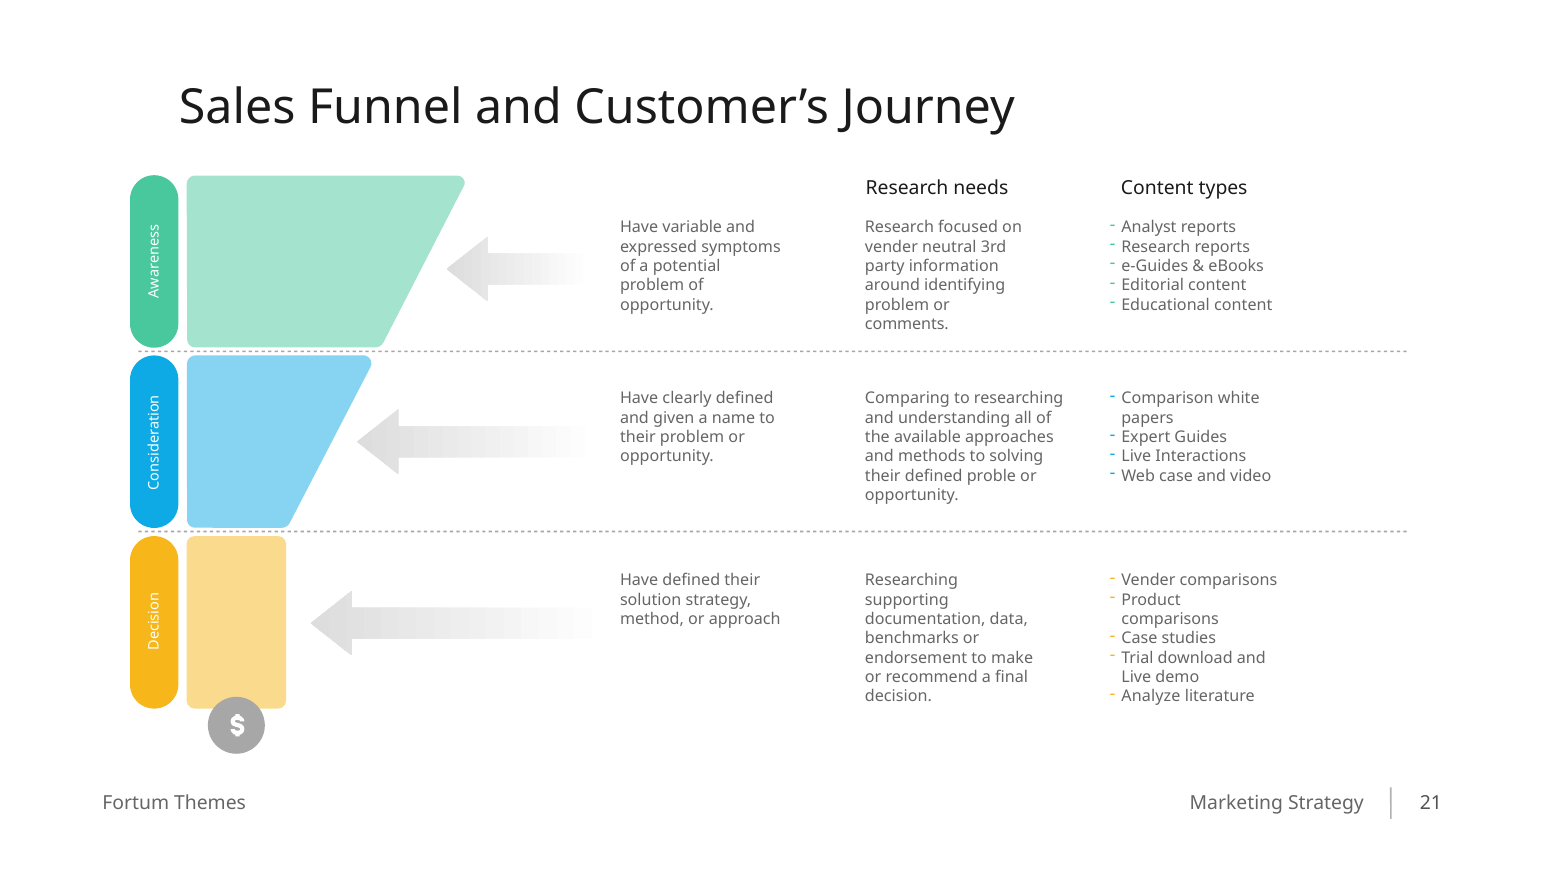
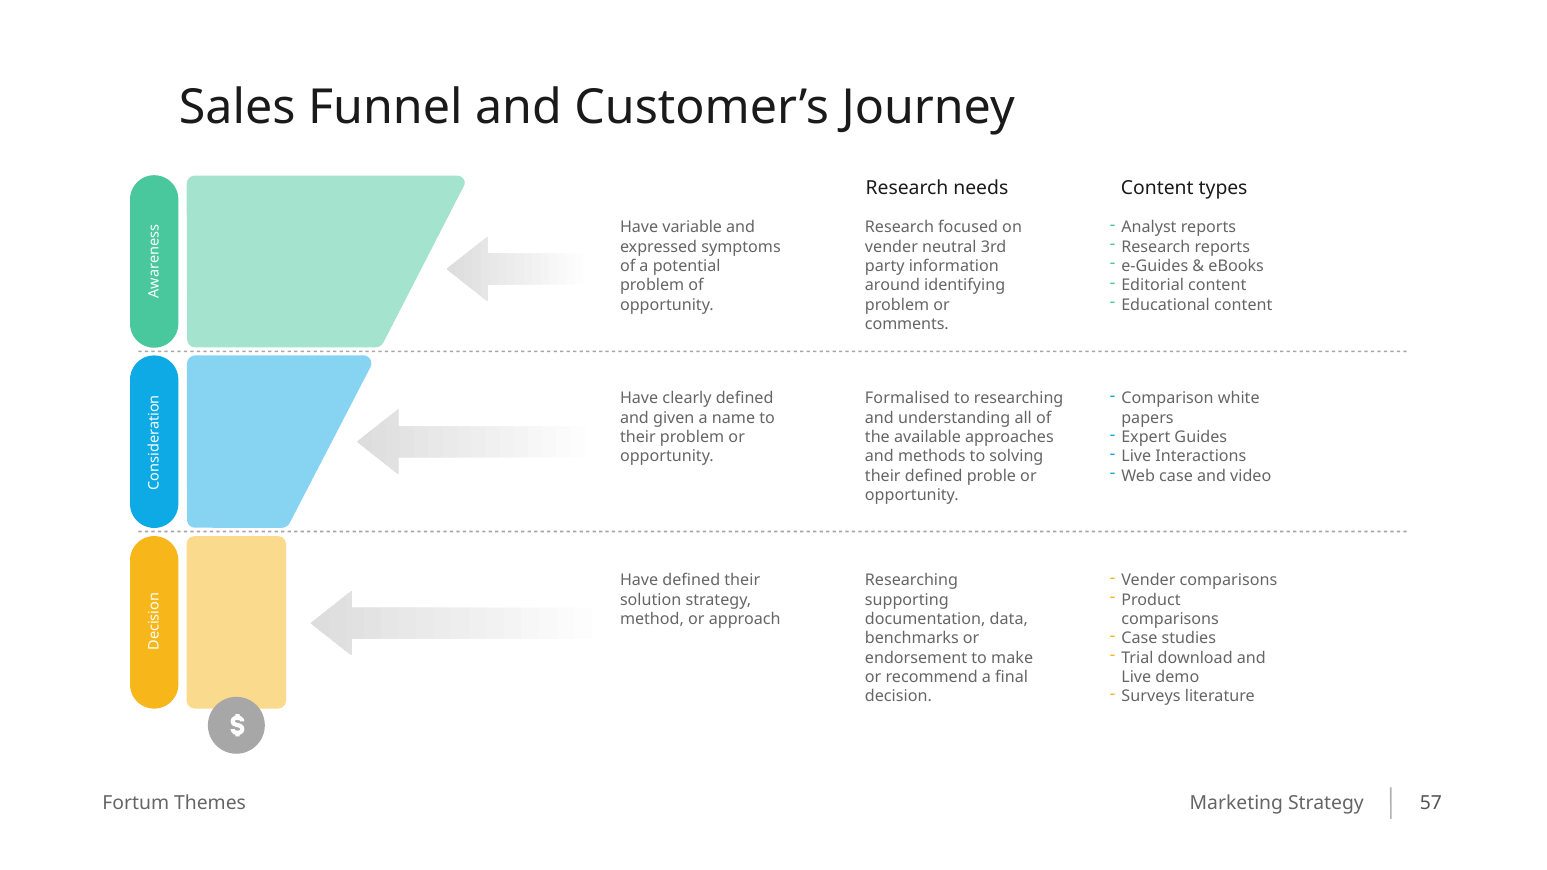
Comparing: Comparing -> Formalised (907, 399)
Analyze: Analyze -> Surveys (1151, 697)
21: 21 -> 57 (1431, 804)
